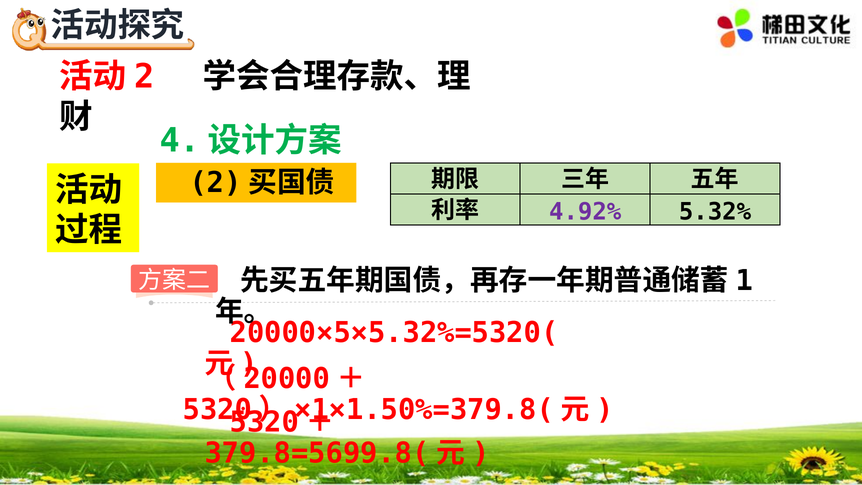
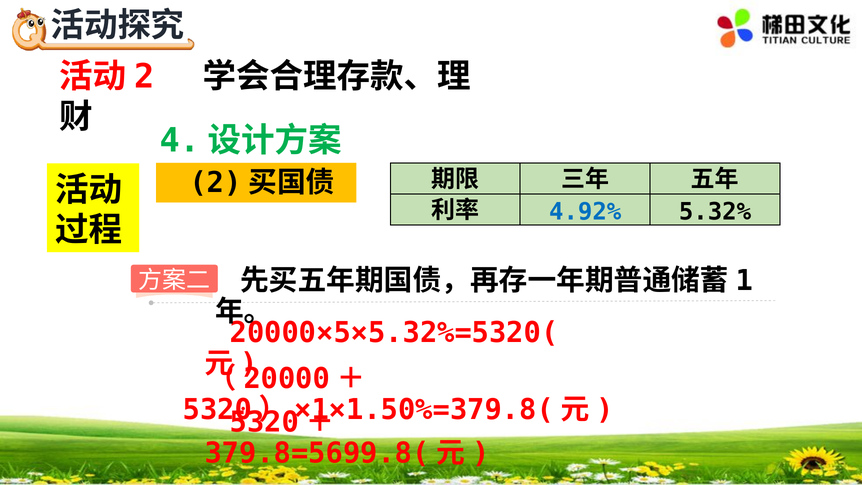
4.92% colour: purple -> blue (585, 212)
